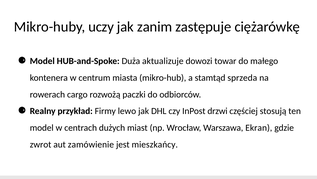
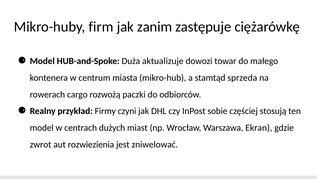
uczy: uczy -> firm (101, 27)
lewo: lewo -> czyni (127, 111)
drzwi: drzwi -> sobie (217, 111)
zamówienie: zamówienie -> rozwiezienia (91, 144)
mieszkańcy: mieszkańcy -> zniwelować (155, 144)
